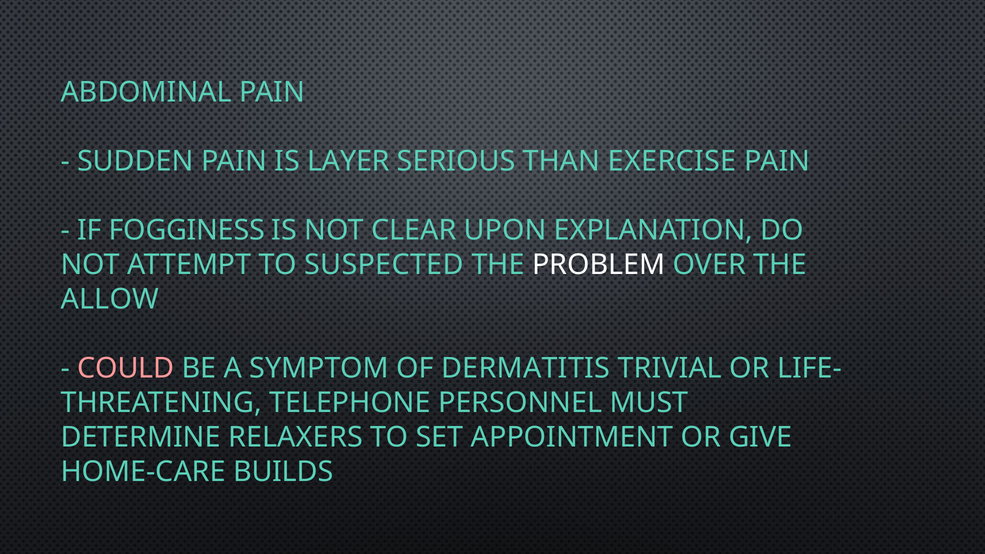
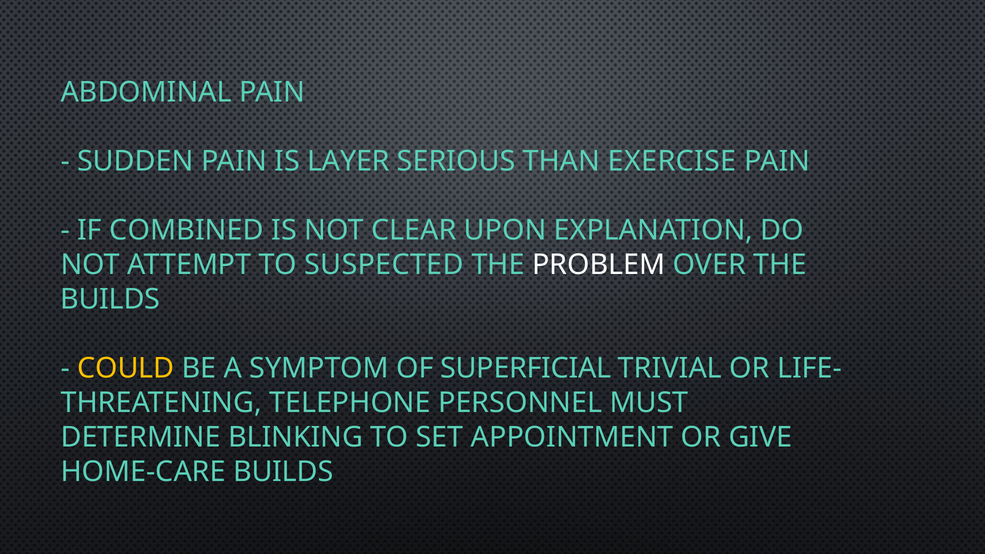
FOGGINESS: FOGGINESS -> COMBINED (187, 230)
ALLOW: ALLOW -> BUILDS (110, 299)
COULD colour: pink -> yellow (126, 368)
DERMATITIS: DERMATITIS -> SUPERFICIAL (526, 368)
RELAXERS: RELAXERS -> BLINKING (296, 437)
